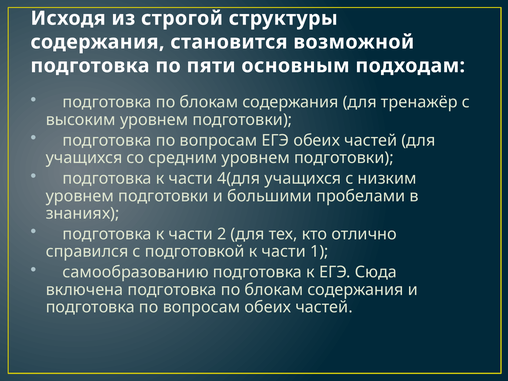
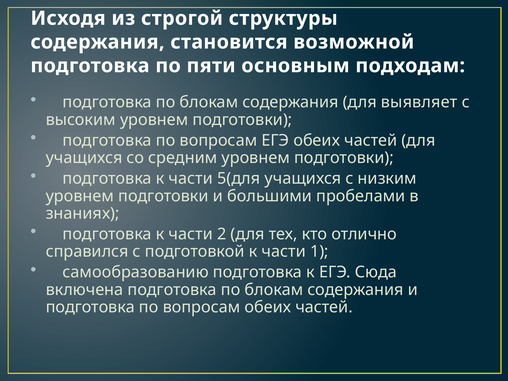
тренажёр: тренажёр -> выявляет (419, 102)
4(для: 4(для -> 5(для (239, 178)
